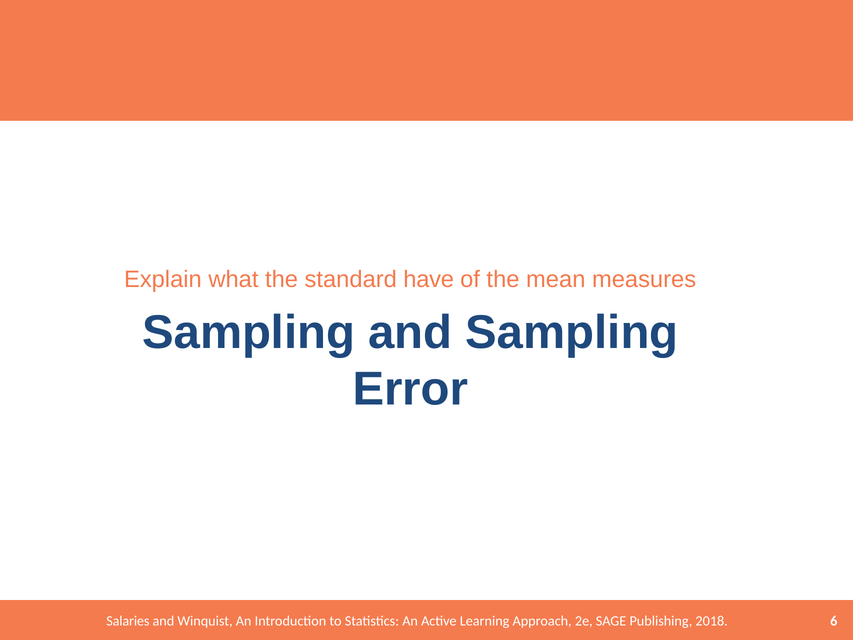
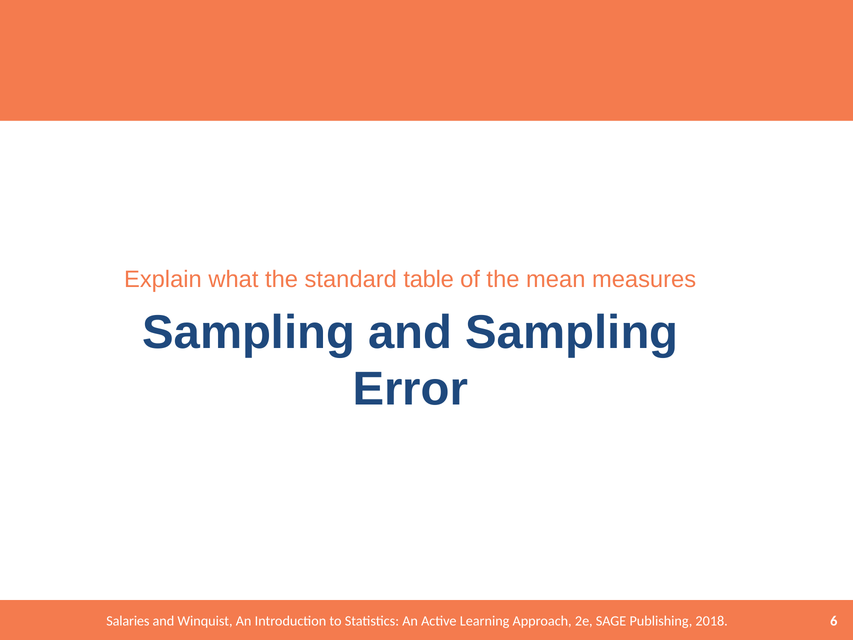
have: have -> table (429, 279)
